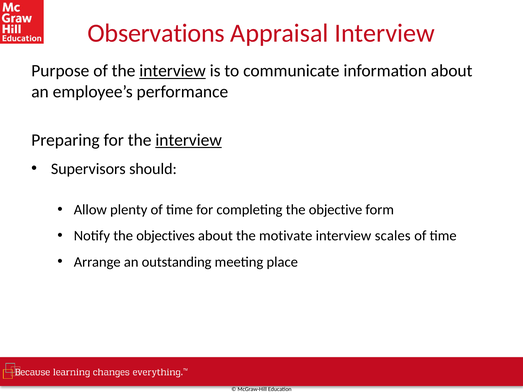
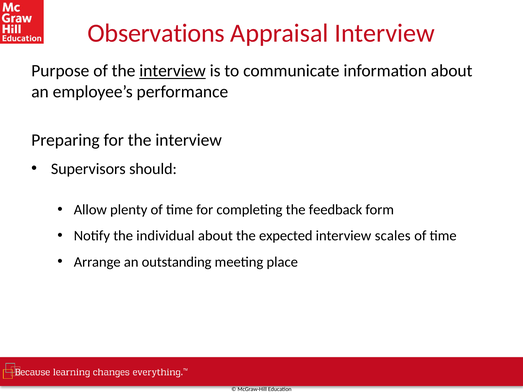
interview underline: present -> none (189, 140)
objective: objective -> feedback (336, 210)
objectives: objectives -> individual (165, 236)
motivate: motivate -> expected (286, 236)
